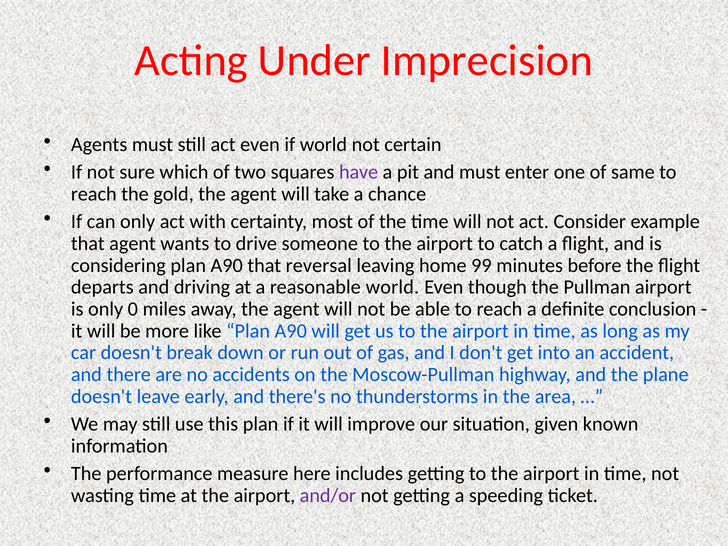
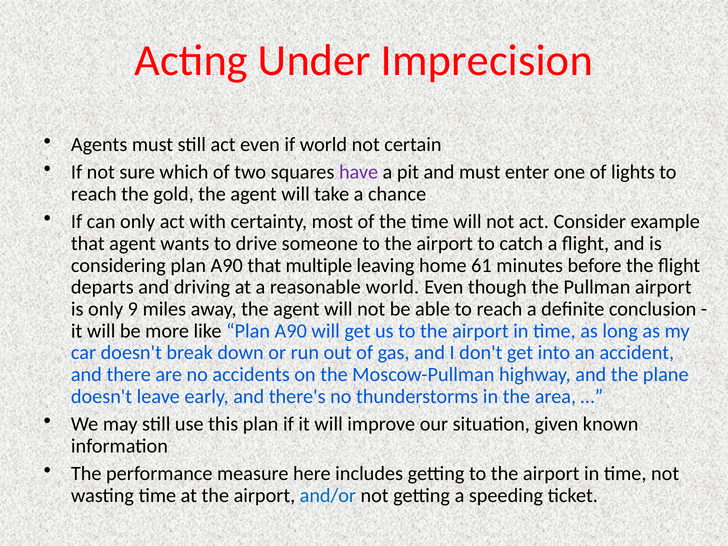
same: same -> lights (633, 172)
reversal: reversal -> multiple (319, 265)
99: 99 -> 61 (481, 265)
0: 0 -> 9 (133, 309)
and/or colour: purple -> blue (328, 495)
